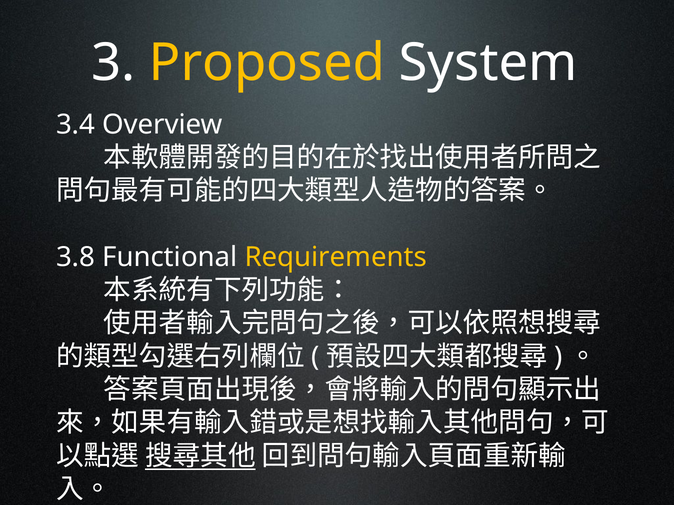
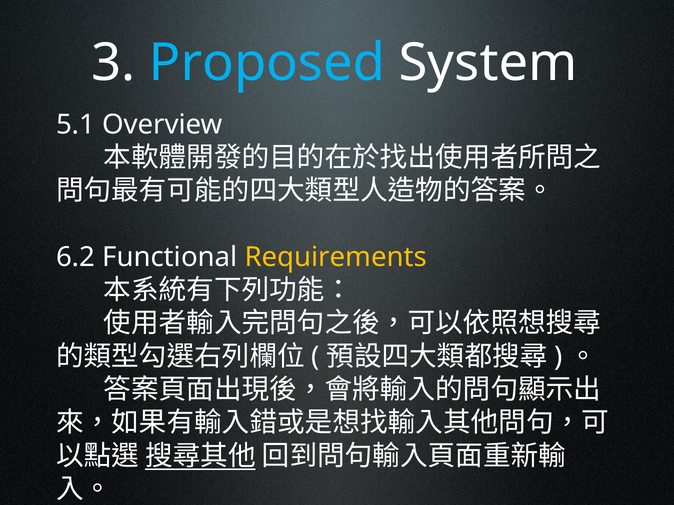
Proposed colour: yellow -> light blue (267, 63)
3.4: 3.4 -> 5.1 (76, 125)
3.8: 3.8 -> 6.2 (76, 257)
